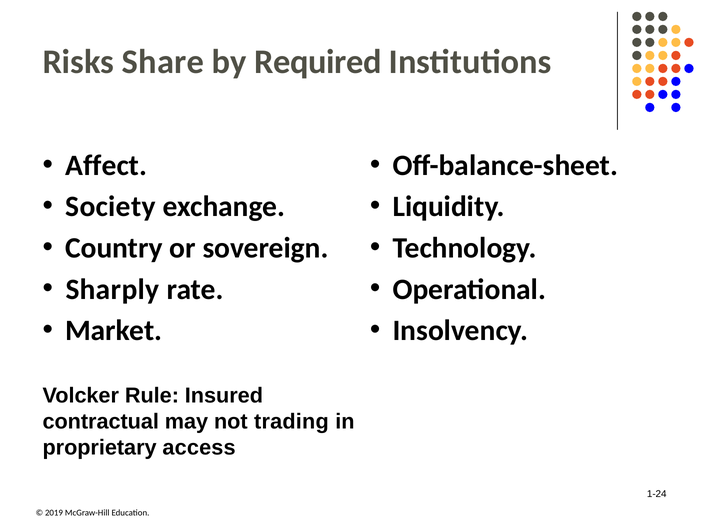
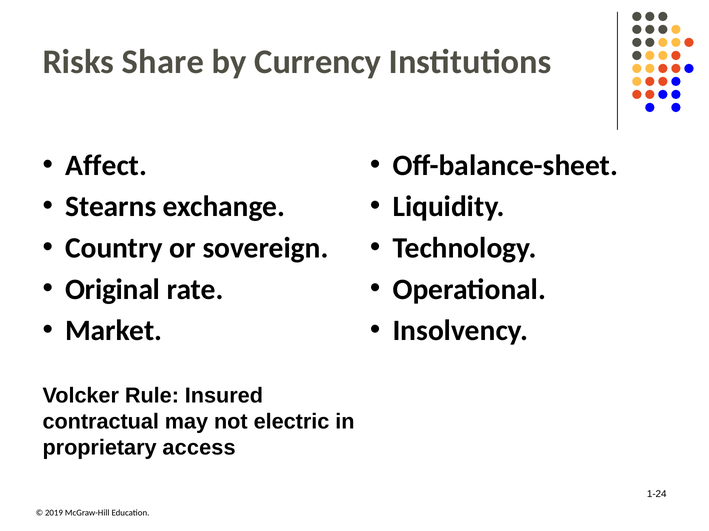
Required: Required -> Currency (318, 62)
Society: Society -> Stearns (111, 207)
Sharply: Sharply -> Original (113, 290)
trading: trading -> electric (292, 422)
